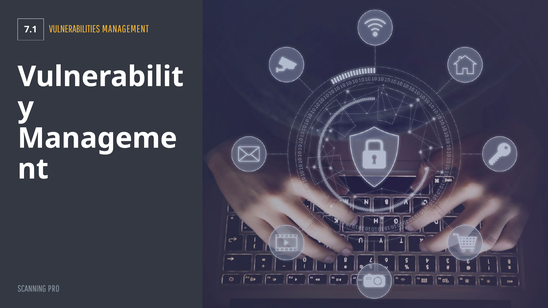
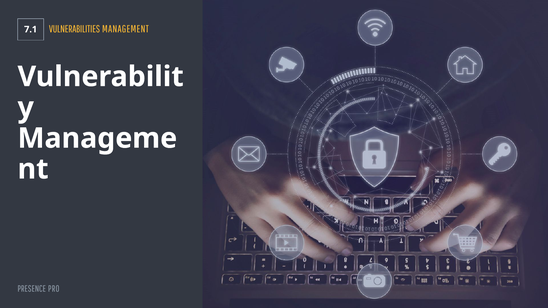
SCANNING: SCANNING -> PRESENCE (32, 289)
